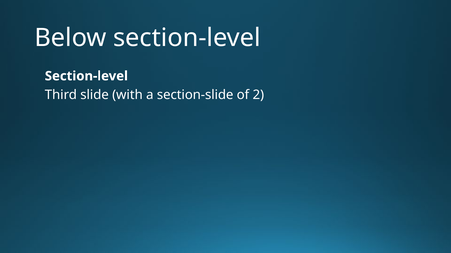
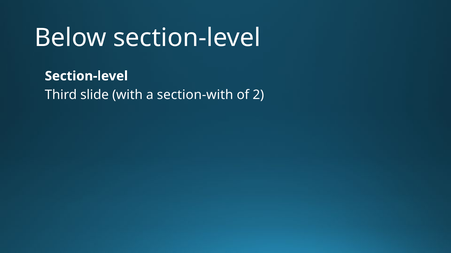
section-slide: section-slide -> section-with (195, 95)
